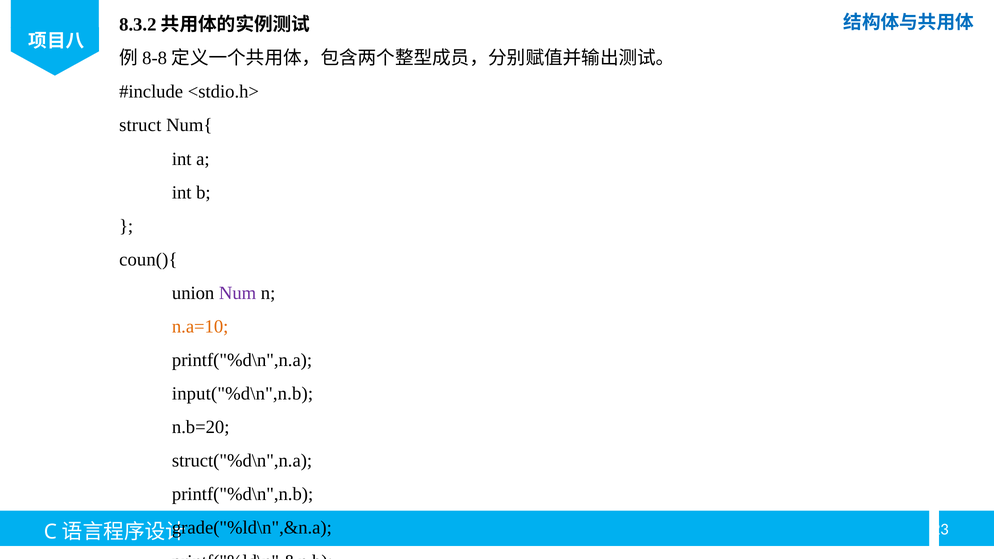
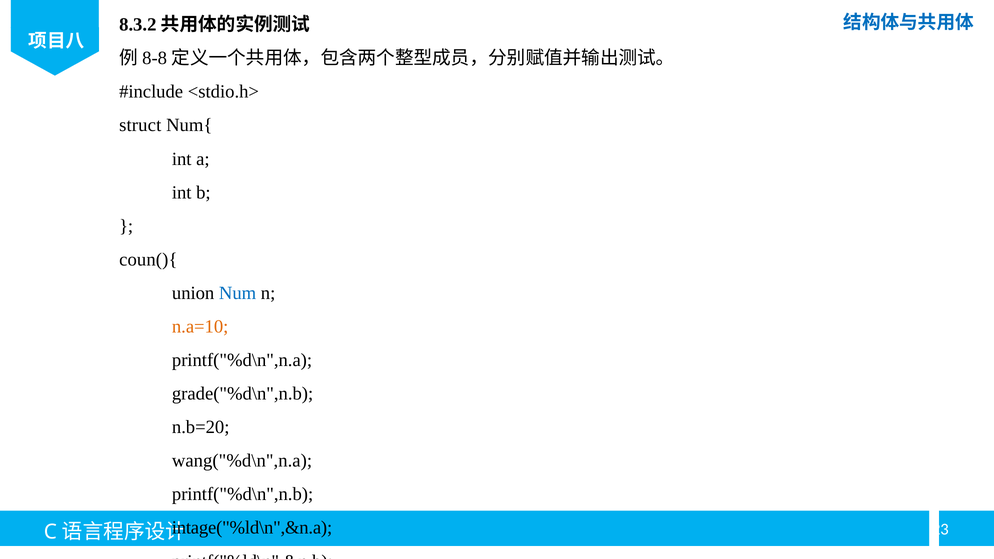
Num colour: purple -> blue (238, 293)
input("%d\n",n.b: input("%d\n",n.b -> grade("%d\n",n.b (243, 394)
struct("%d\n",n.a: struct("%d\n",n.a -> wang("%d\n",n.a (242, 461)
grade("%ld\n",&n.a: grade("%ld\n",&n.a -> intage("%ld\n",&n.a (252, 528)
